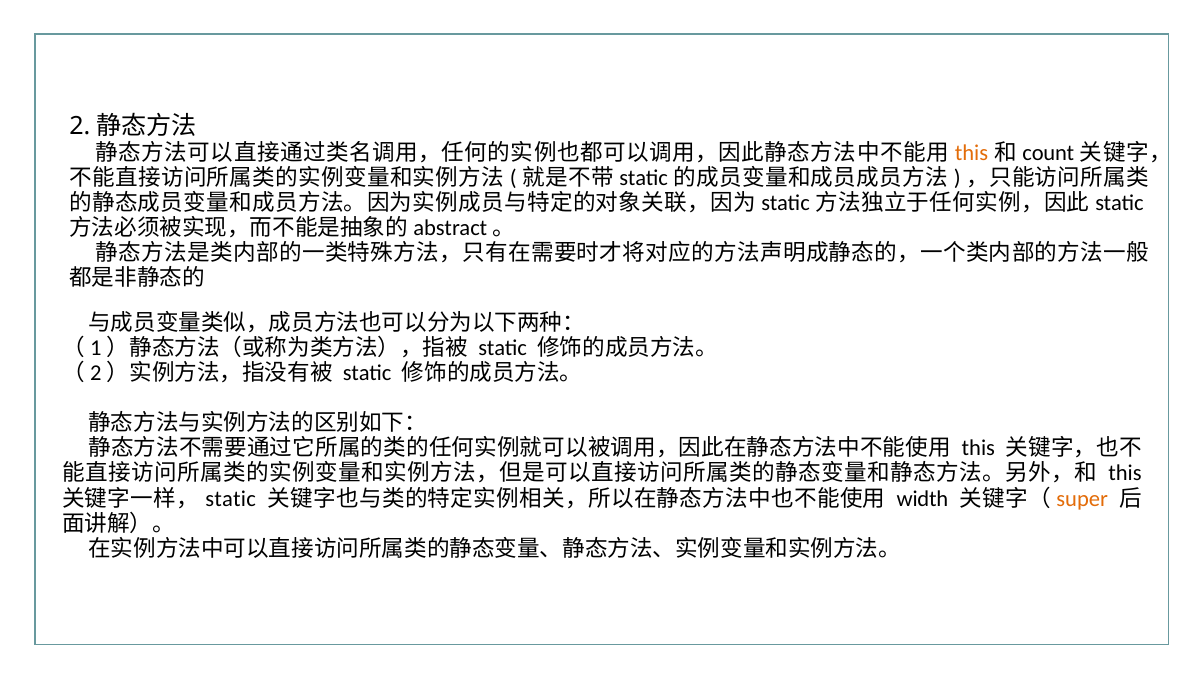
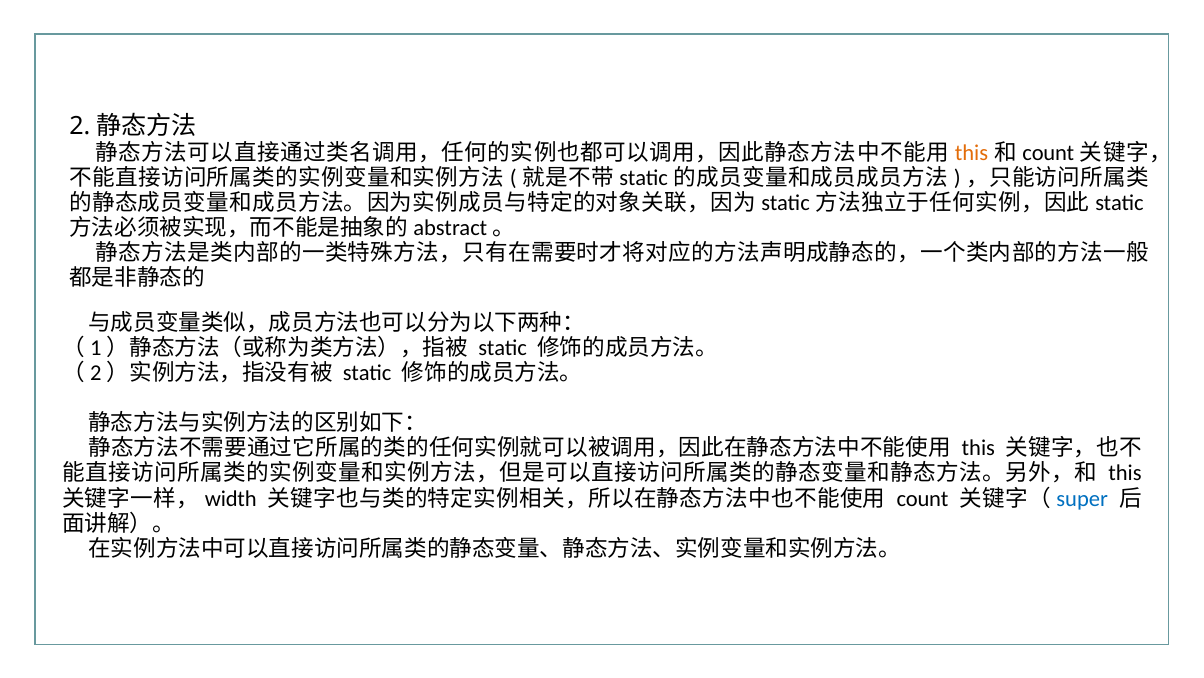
static: static -> width (231, 498)
width: width -> count (922, 498)
super colour: orange -> blue (1082, 498)
